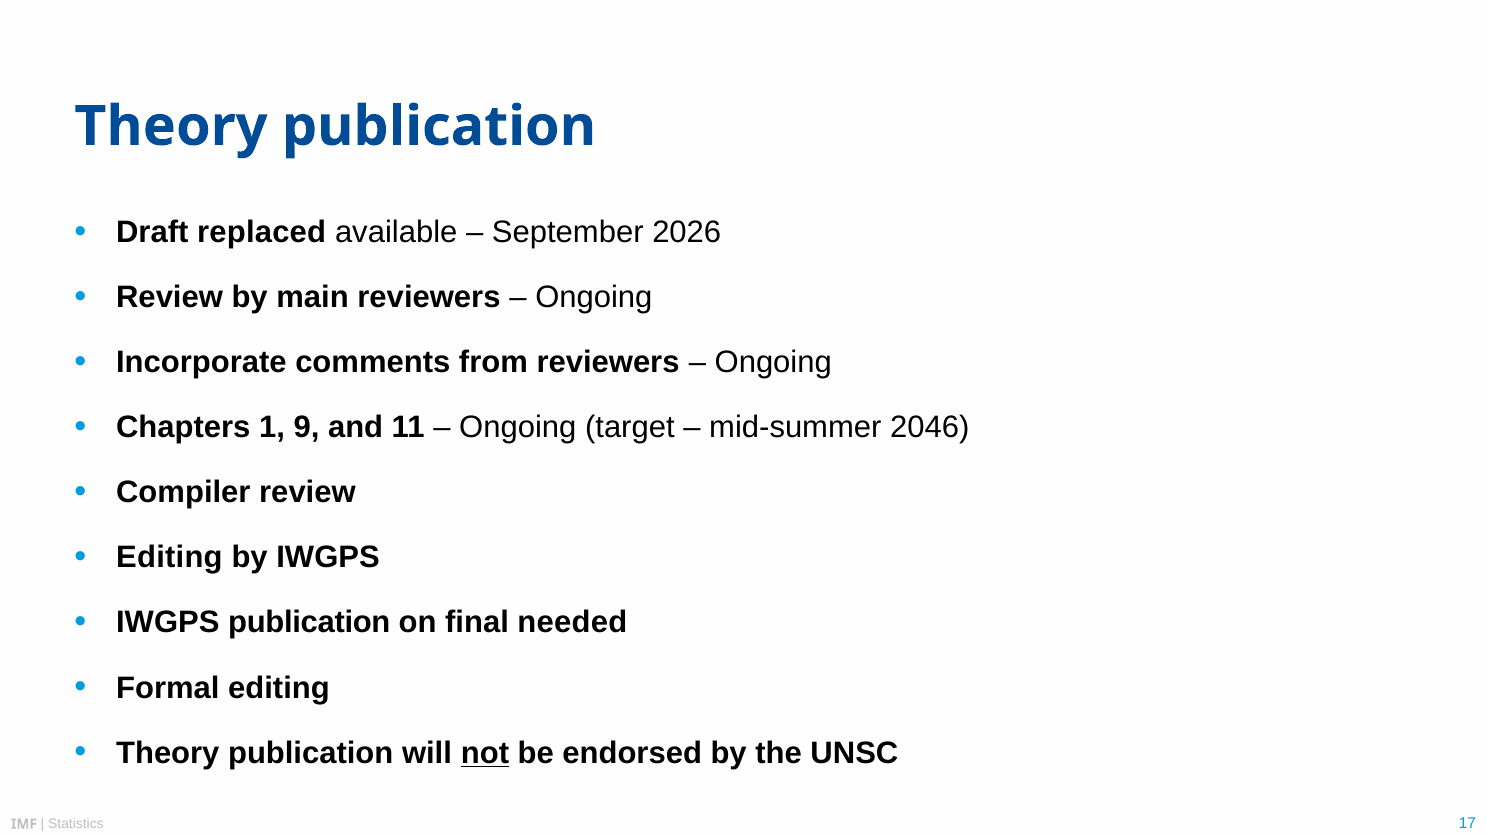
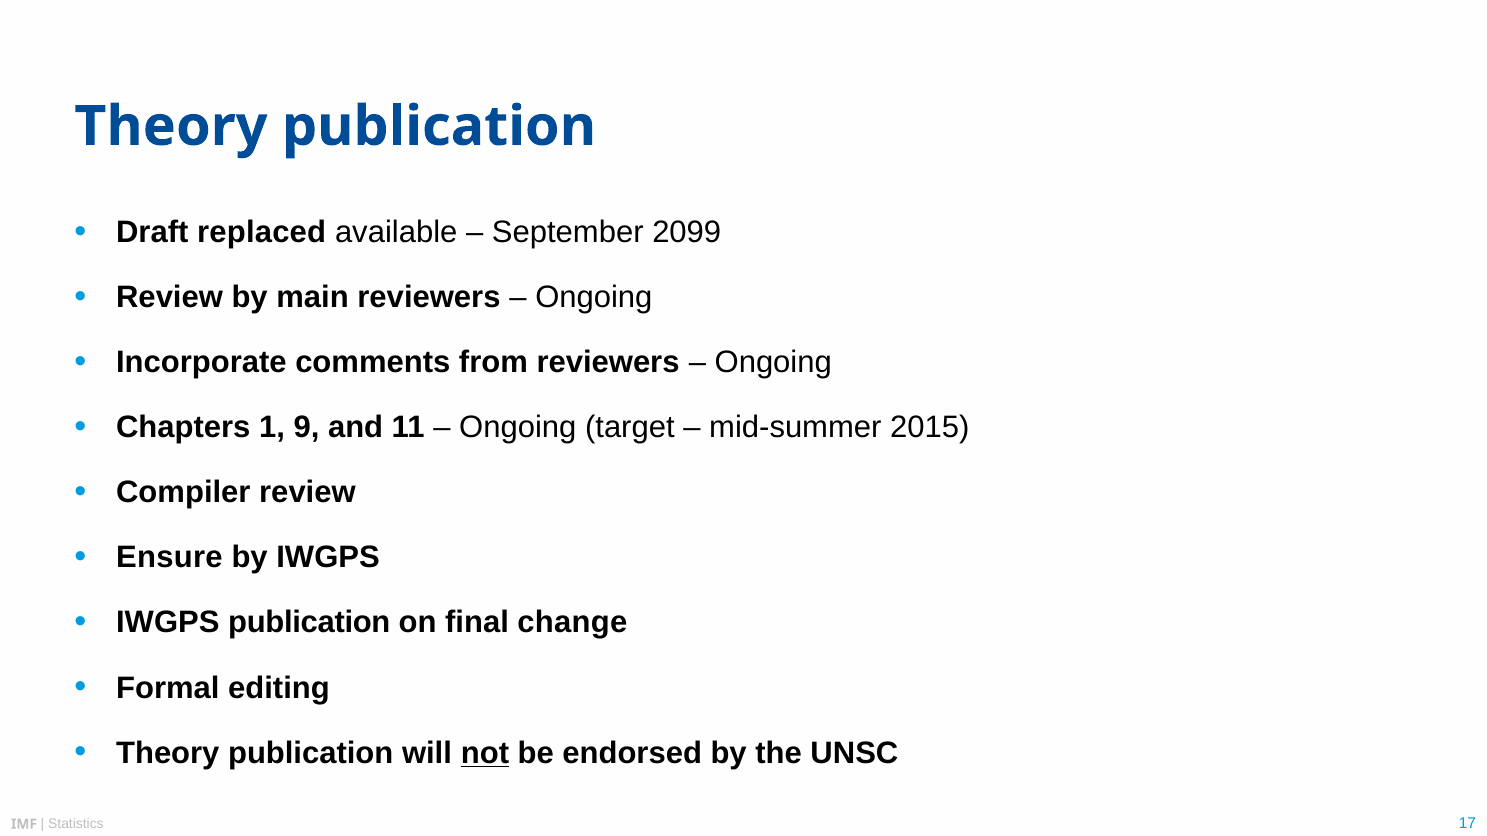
2026: 2026 -> 2099 (687, 233)
2046: 2046 -> 2015 (930, 428)
Editing: Editing -> Ensure (169, 558)
needed: needed -> change (572, 623)
